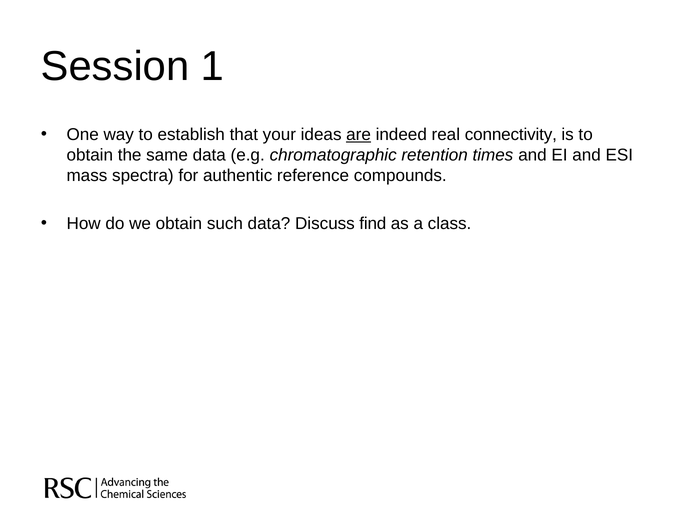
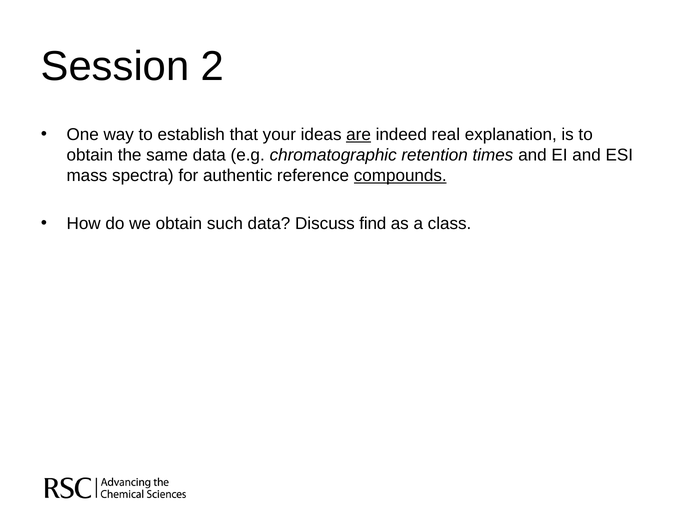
1: 1 -> 2 (213, 66)
connectivity: connectivity -> explanation (511, 134)
compounds underline: none -> present (400, 175)
